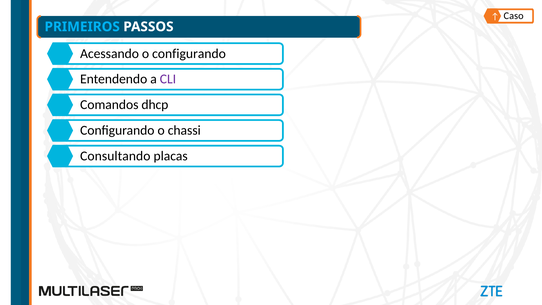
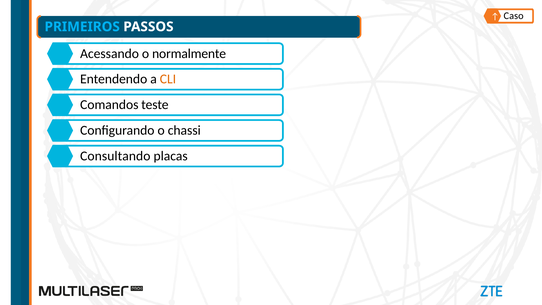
o configurando: configurando -> normalmente (189, 54)
CLI colour: purple -> orange (168, 79)
dhcp: dhcp -> teste (155, 105)
